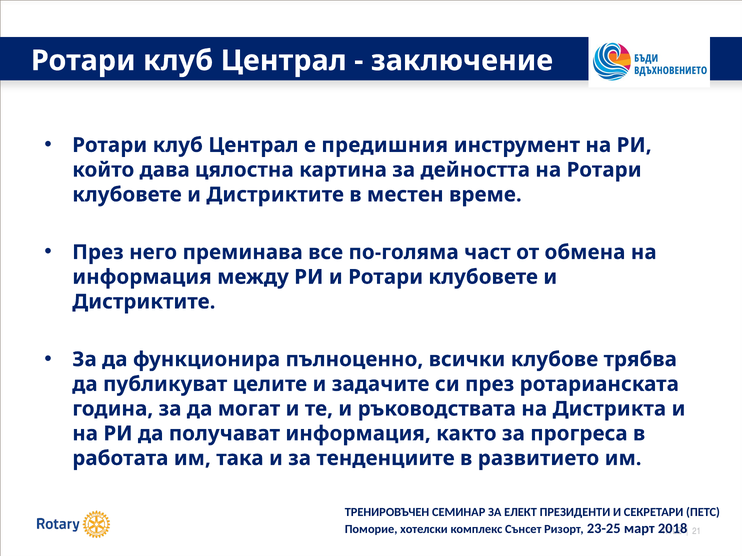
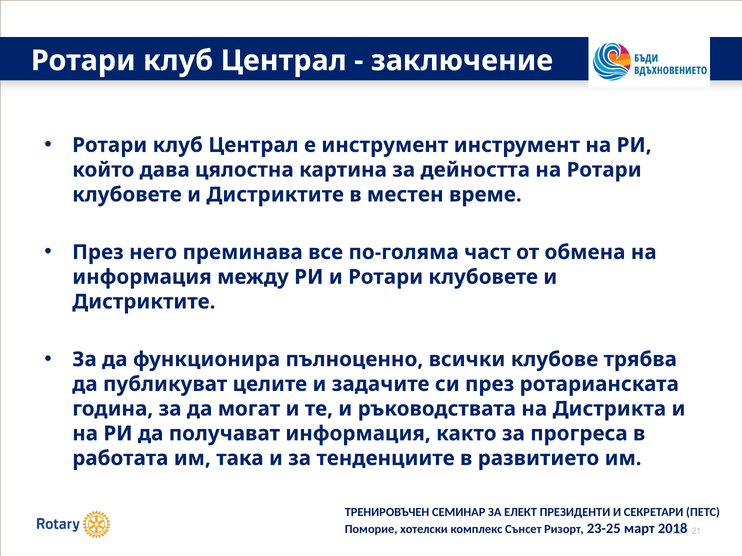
е предишния: предишния -> инструмент (385, 145)
